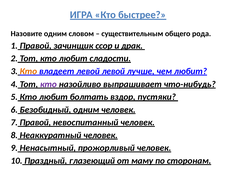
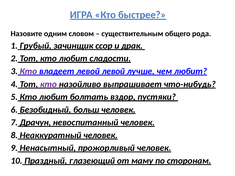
Правой: Правой -> Грубый (36, 46)
Кто colour: orange -> purple (28, 71)
Безобидный одним: одним -> больш (86, 110)
Правой: Правой -> Драчун (35, 123)
